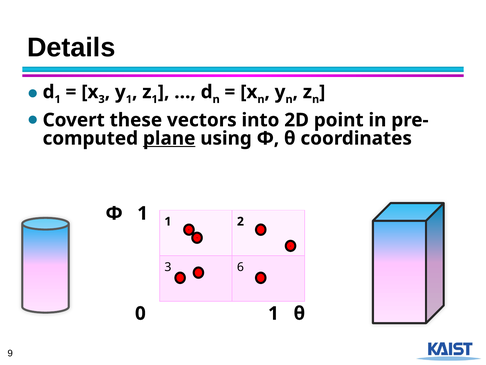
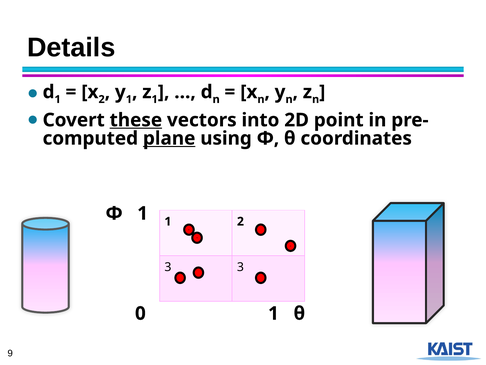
3: 3 -> 2 (102, 99)
these underline: none -> present (136, 120)
3 6: 6 -> 3 (240, 267)
